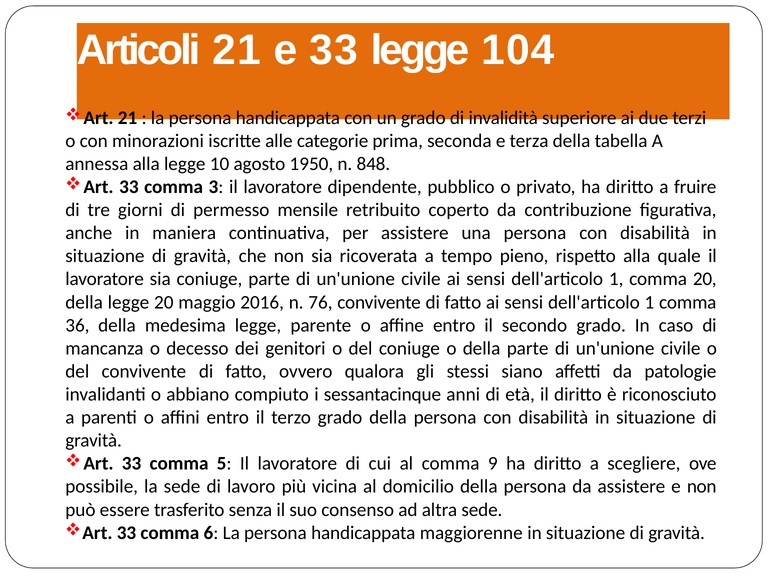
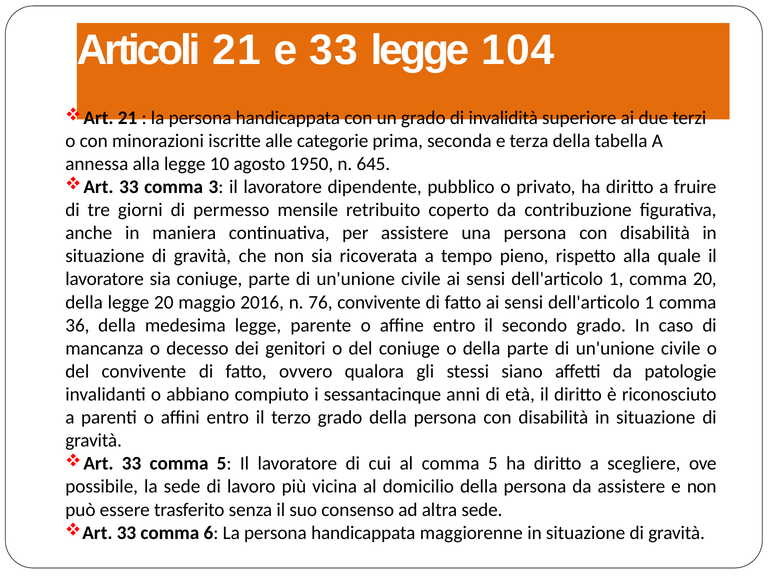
848: 848 -> 645 (373, 164)
al comma 9: 9 -> 5 (493, 464)
